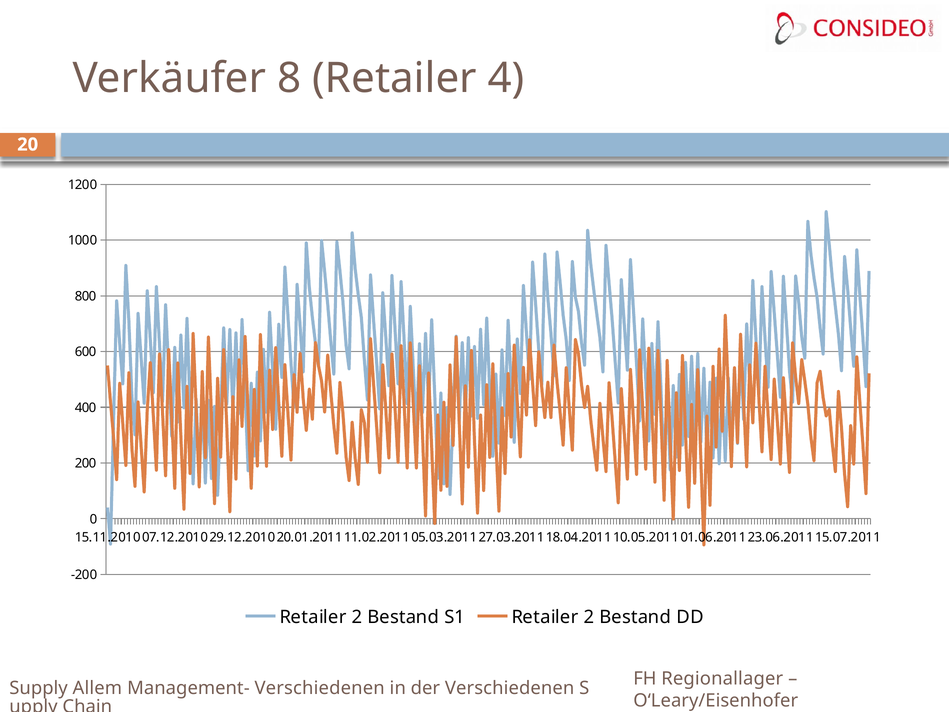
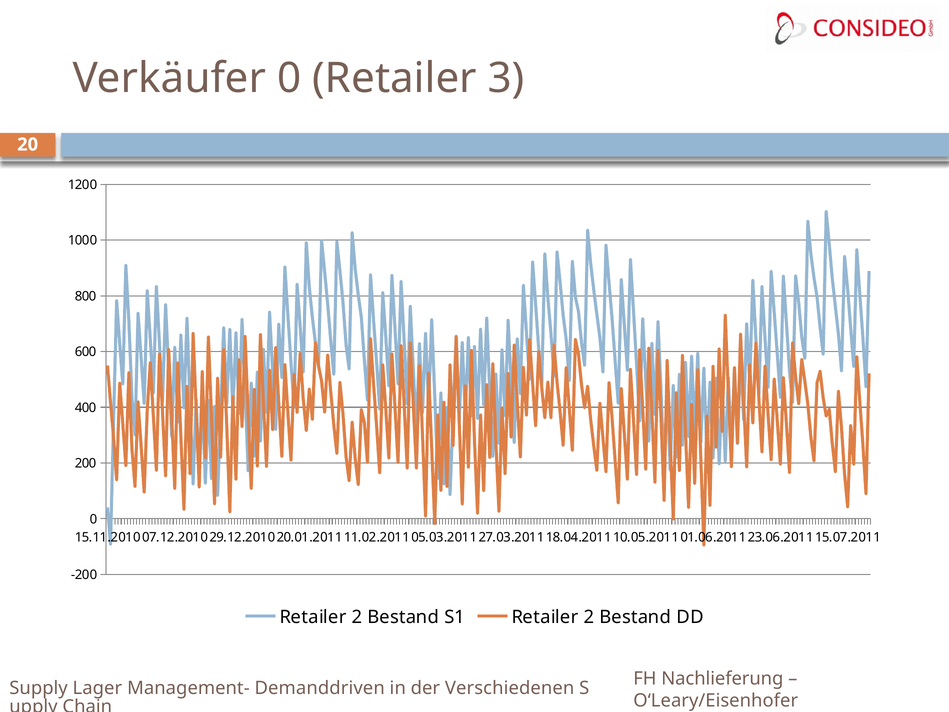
Verkäufer 8: 8 -> 0 (289, 78)
4: 4 -> 3 (506, 78)
Regionallager: Regionallager -> Nachlieferung (722, 678)
Allem: Allem -> Lager (97, 688)
Management- Verschiedenen: Verschiedenen -> Demanddriven (320, 688)
